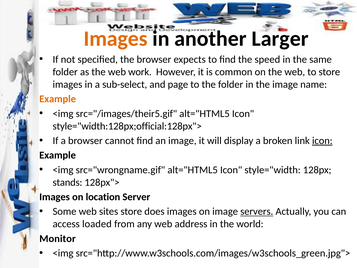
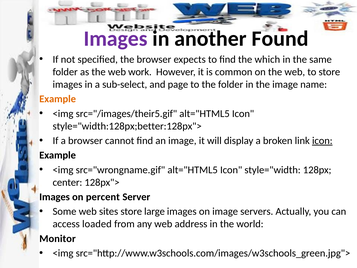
Images colour: orange -> purple (116, 39)
Larger: Larger -> Found (280, 39)
speed: speed -> which (267, 59)
style="width:128px;official:128px">: style="width:128px;official:128px"> -> style="width:128px;better:128px"> (127, 126)
stands: stands -> center (67, 182)
location: location -> percent (103, 197)
does: does -> large (154, 211)
servers underline: present -> none (257, 211)
